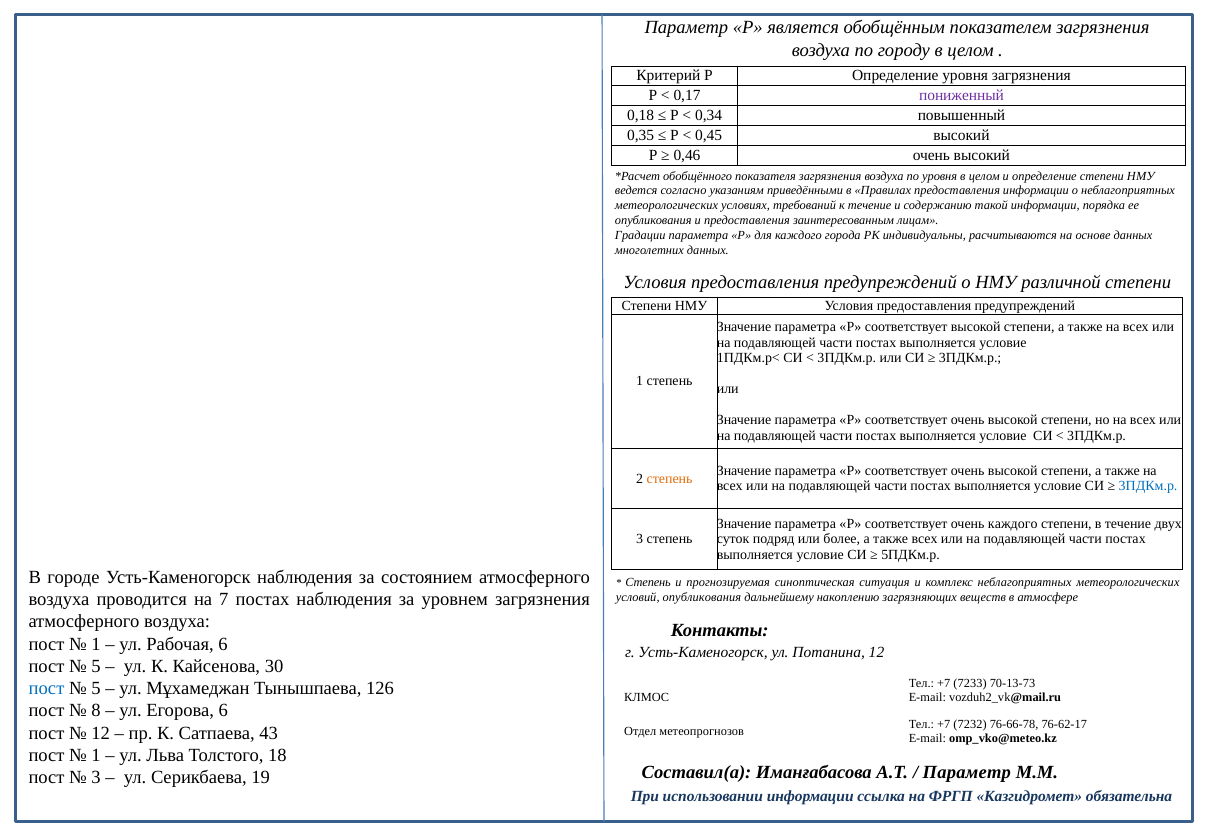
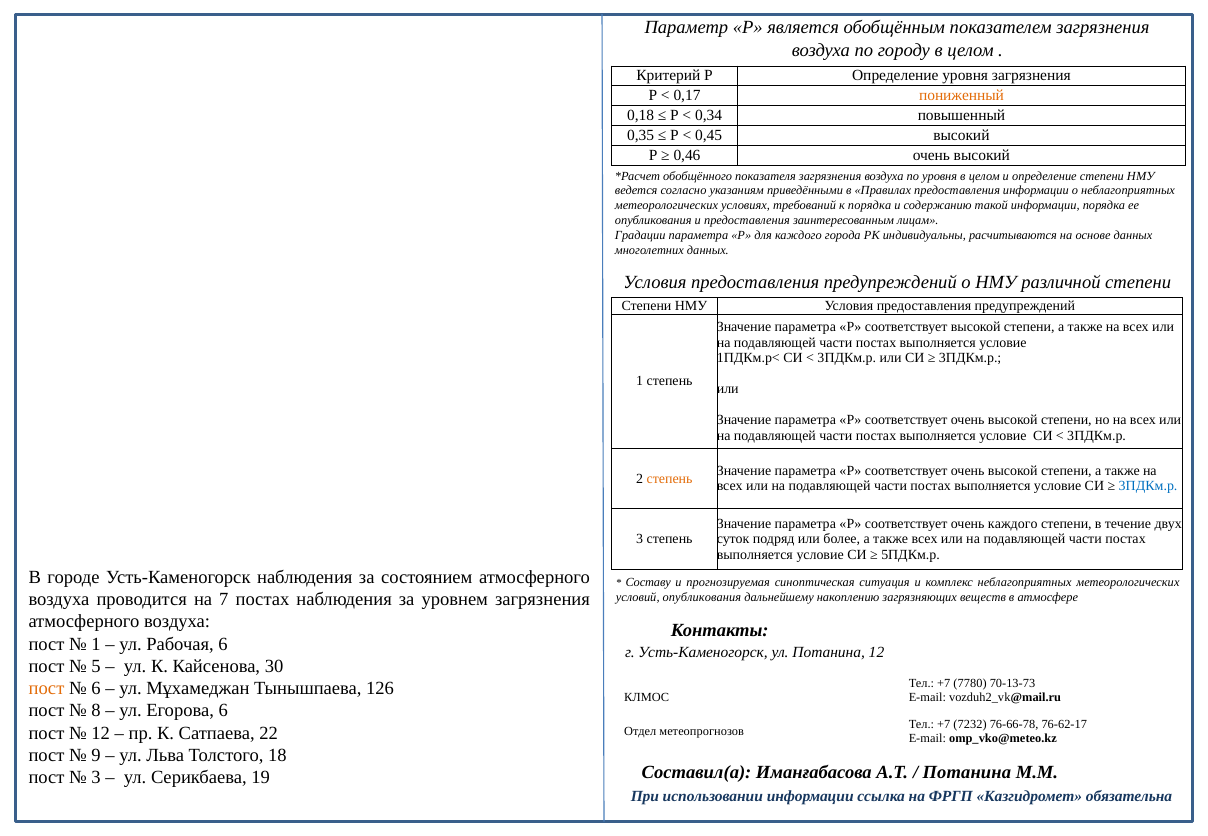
пониженный colour: purple -> orange (962, 96)
к течение: течение -> порядка (870, 206)
Степень: Степень -> Составу (648, 582)
7233: 7233 -> 7780 (970, 684)
пост colour: blue -> orange (47, 689)
5: 5 -> 6 (96, 689)
43: 43 -> 22 (269, 733)
1: 1 -> 9 (96, 756)
Параметр: Параметр -> Потанина (967, 772)
